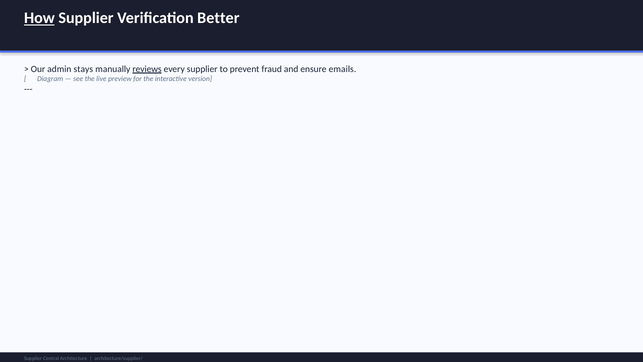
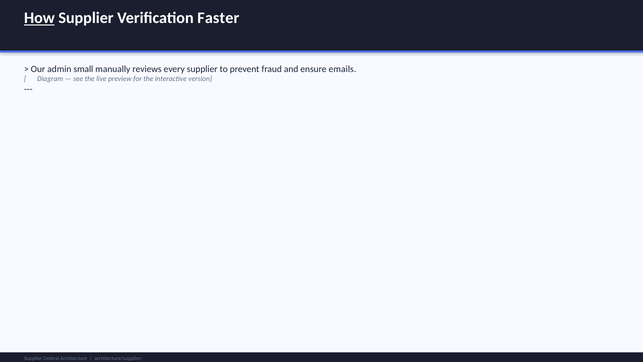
Better: Better -> Faster (218, 18)
stays: stays -> small (83, 69)
reviews underline: present -> none (147, 69)
